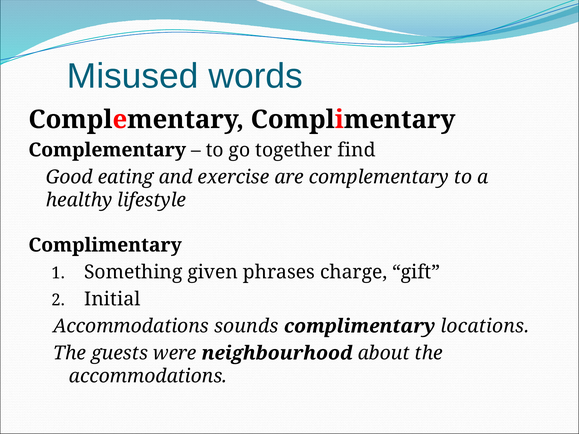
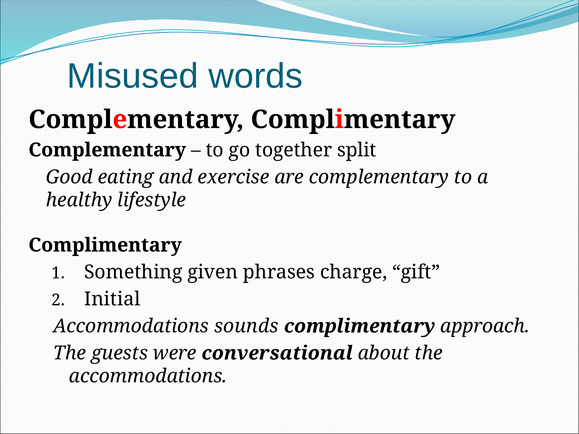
find: find -> split (357, 150)
locations: locations -> approach (485, 326)
neighbourhood: neighbourhood -> conversational (277, 353)
